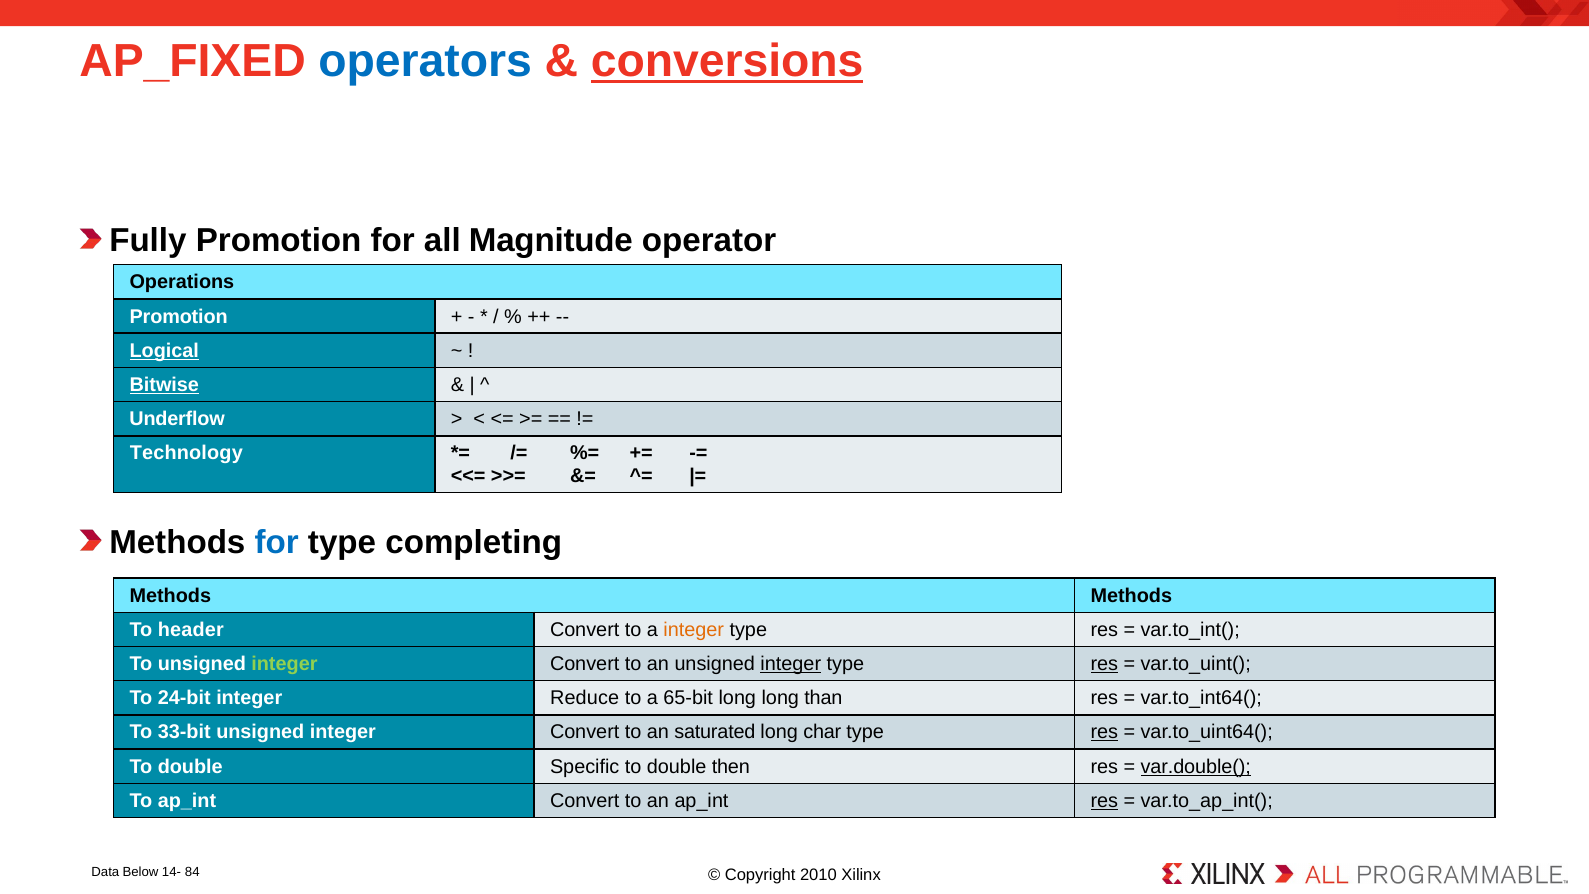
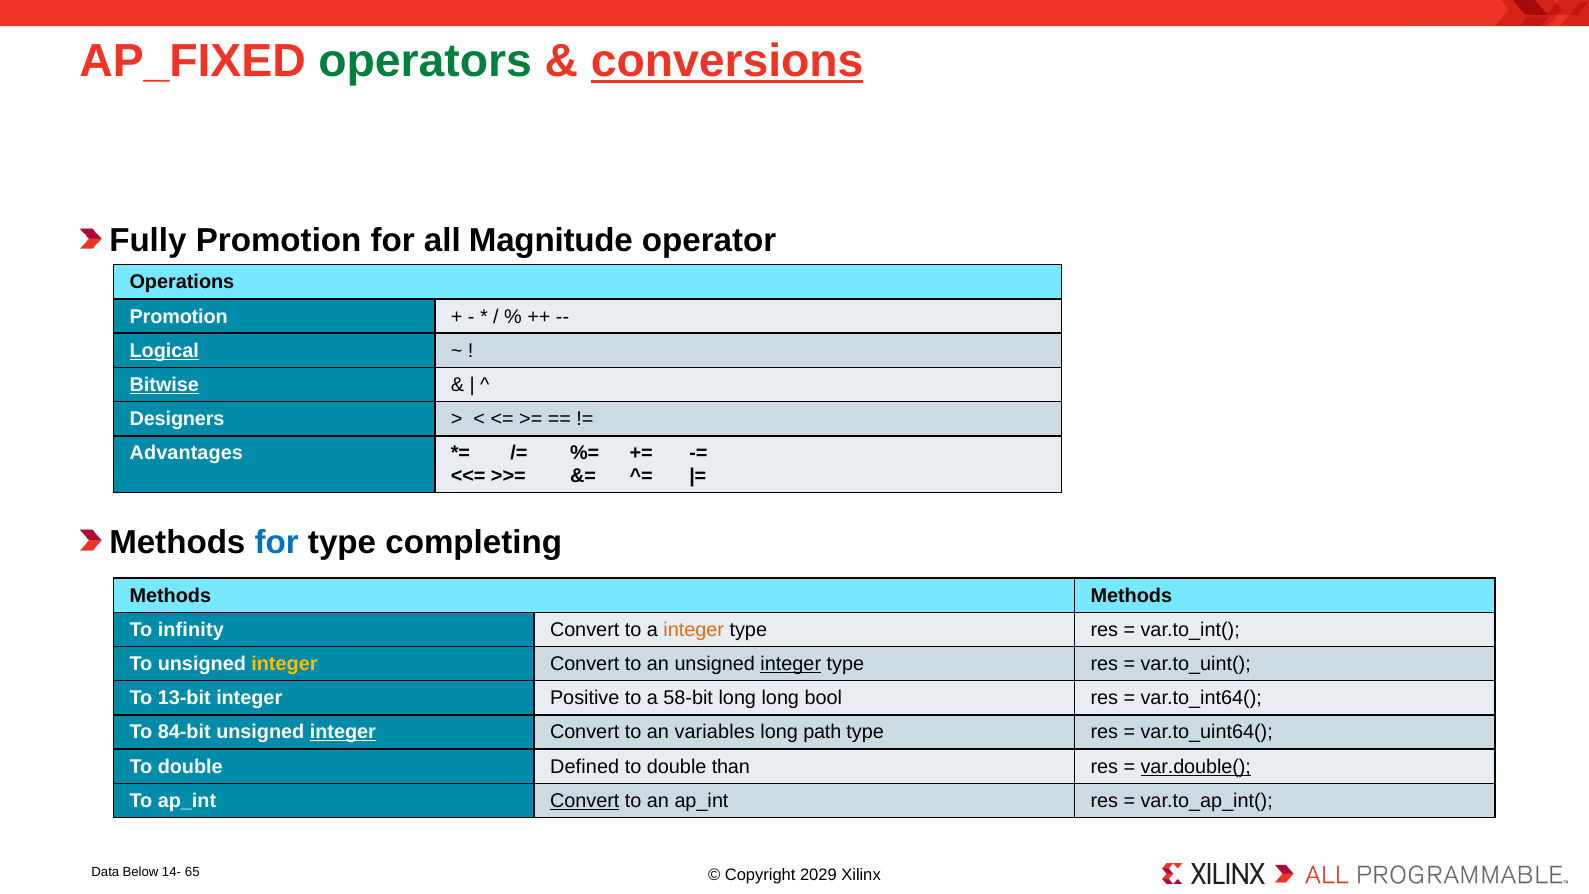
operators colour: blue -> green (425, 62)
Underflow: Underflow -> Designers (177, 419)
Technology: Technology -> Advantages (186, 453)
header: header -> infinity (191, 630)
integer colour: light green -> yellow (284, 664)
res underline: present -> none (1104, 664)
24-bit: 24-bit -> 13-bit (184, 698)
Reduce: Reduce -> Positive (585, 698)
65-bit: 65-bit -> 58-bit (688, 698)
than: than -> bool (823, 698)
33-bit: 33-bit -> 84-bit (184, 732)
integer underline: none -> present (343, 732)
saturated: saturated -> variables (715, 732)
char: char -> path (822, 732)
res underline: present -> none (1104, 732)
Specific: Specific -> Defined (585, 767)
then: then -> than (731, 767)
Convert underline: none -> present (585, 801)
res underline: present -> none (1104, 801)
84: 84 -> 65 (192, 872)
2010: 2010 -> 2029 (818, 875)
